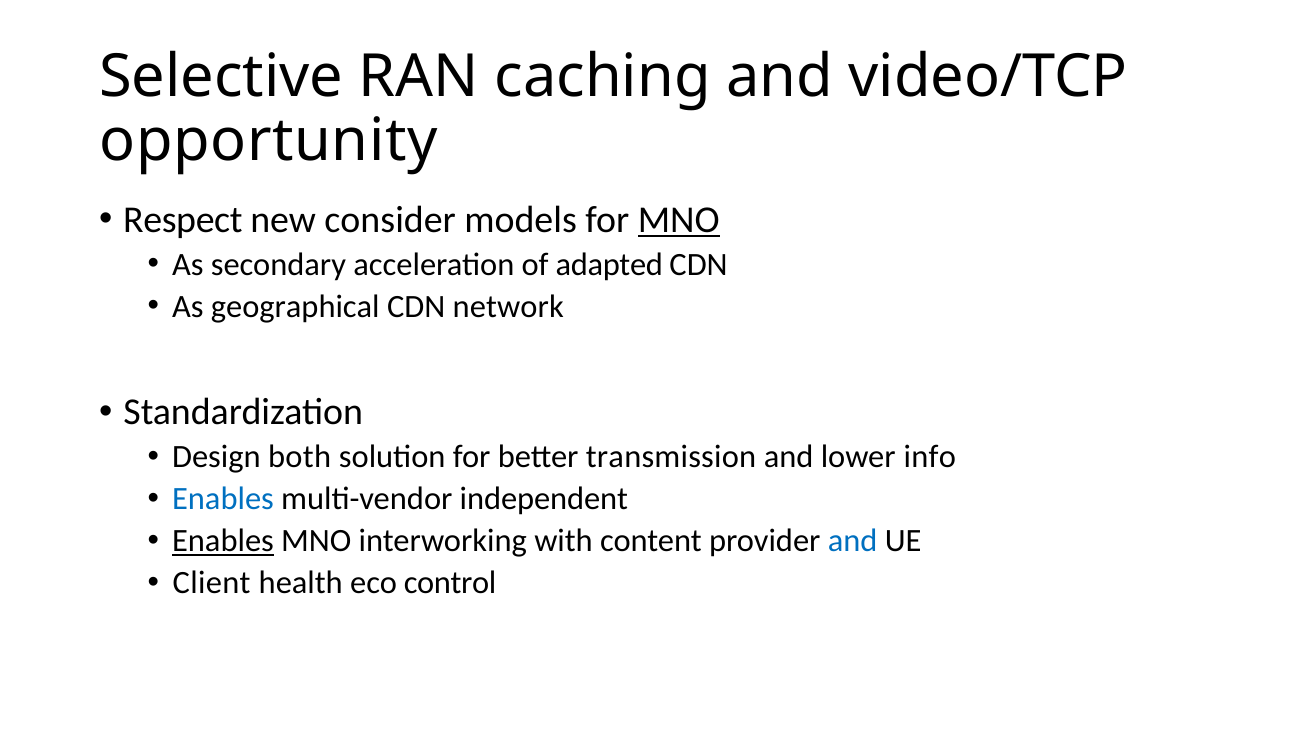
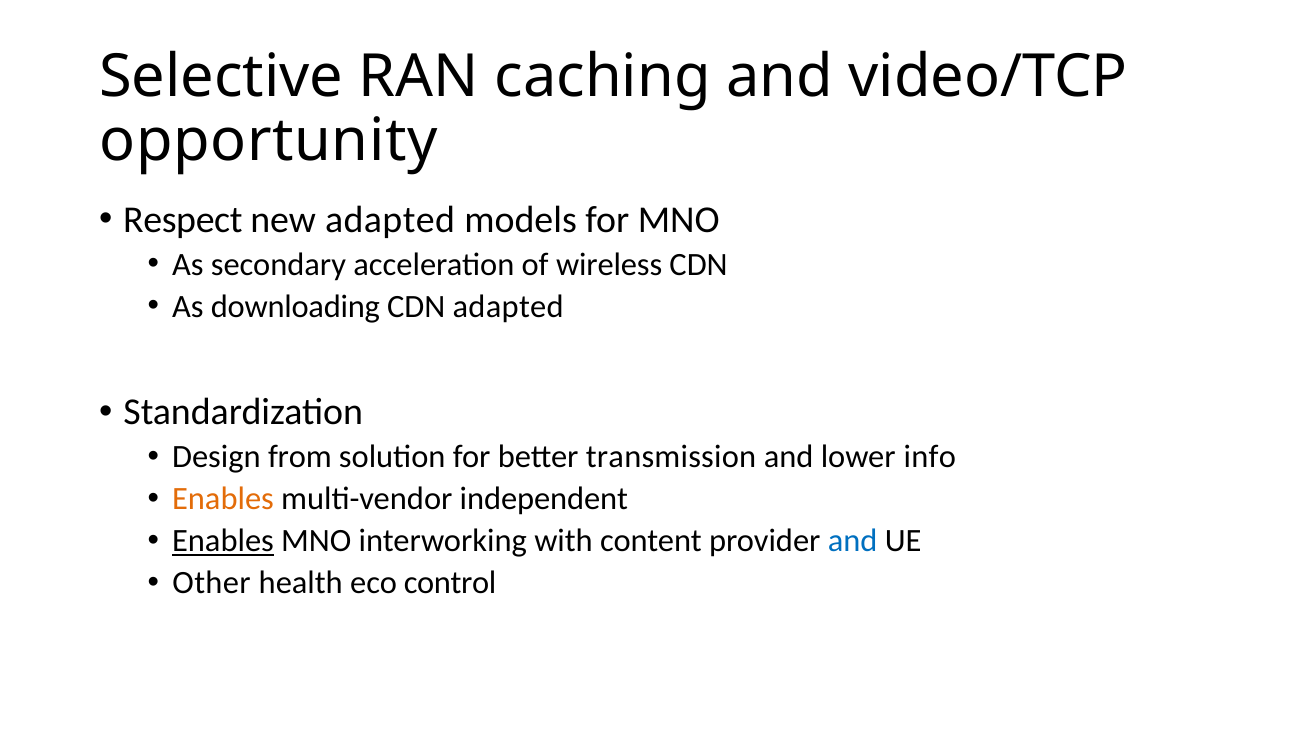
new consider: consider -> adapted (390, 220)
MNO underline: present -> none (679, 220)
adapted: adapted -> wireless (609, 264)
geographical: geographical -> downloading (295, 306)
CDN network: network -> adapted (508, 306)
both: both -> from (300, 457)
Enables colour: blue -> orange (223, 499)
Client: Client -> Other (212, 582)
